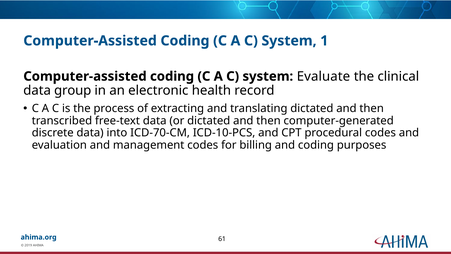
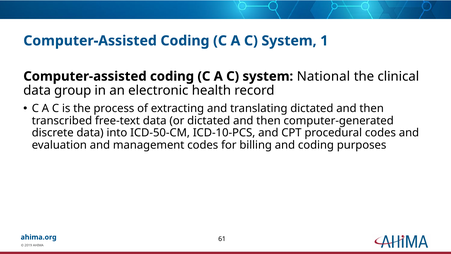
Evaluate: Evaluate -> National (323, 76)
ICD-70-CM: ICD-70-CM -> ICD-50-CM (160, 133)
